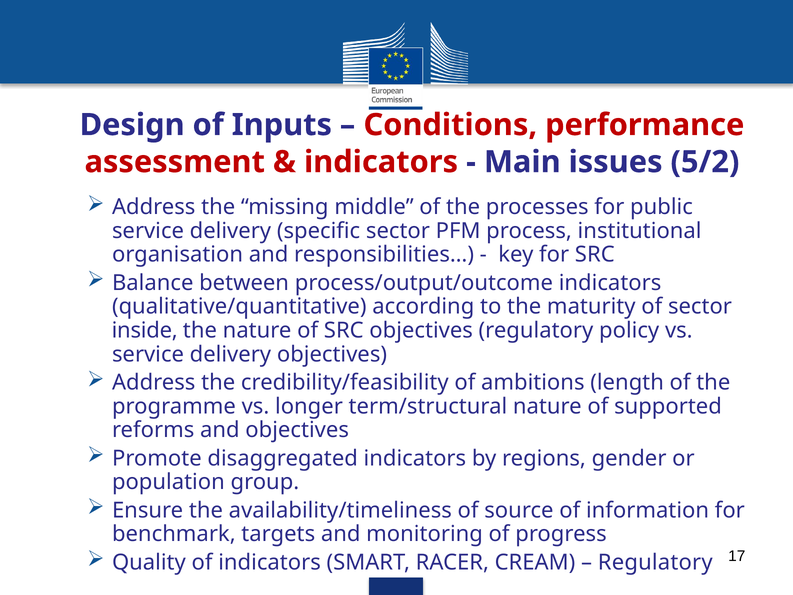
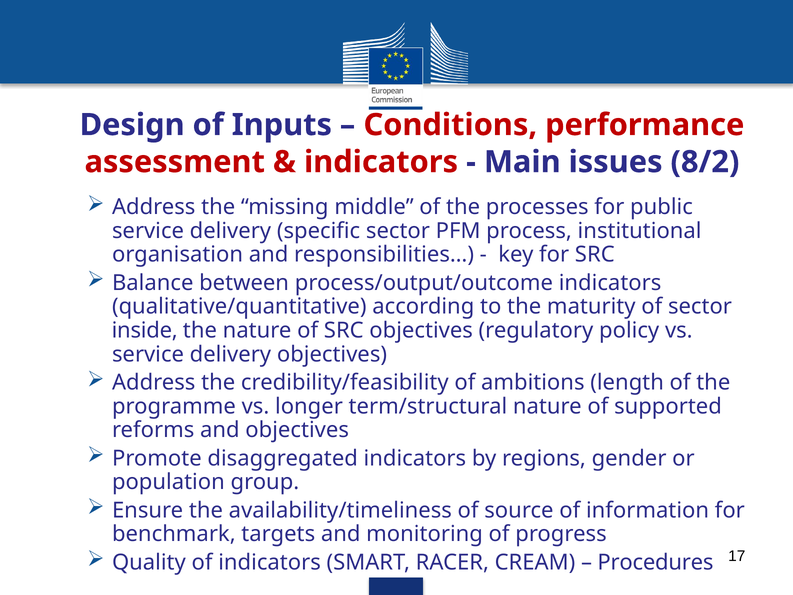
5/2: 5/2 -> 8/2 (705, 162)
Regulatory: Regulatory -> Procedures (655, 562)
